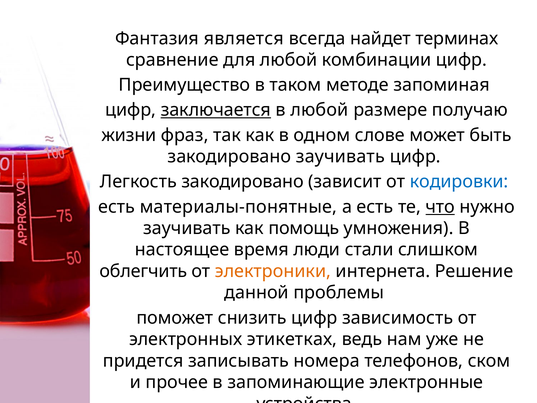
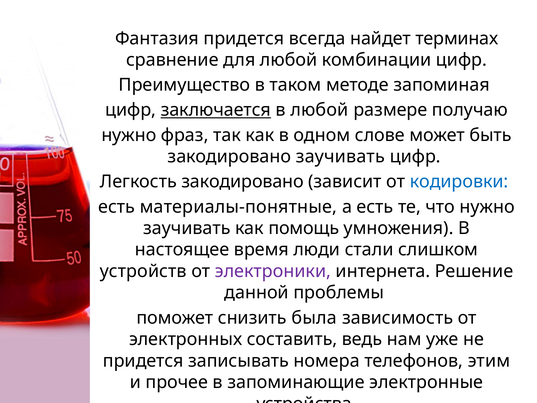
Фантазия является: является -> придется (244, 38)
жизни: жизни -> нужно (129, 135)
что underline: present -> none (440, 207)
облегчить: облегчить -> устройств (143, 271)
электроники colour: orange -> purple (273, 271)
снизить цифр: цифр -> была (314, 318)
этикетках: этикетках -> составить (292, 339)
ском: ском -> этим (489, 361)
